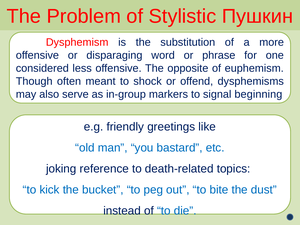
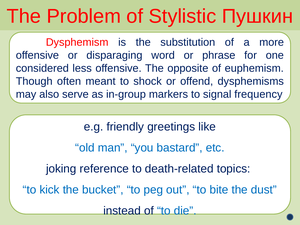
beginning: beginning -> frequency (258, 94)
